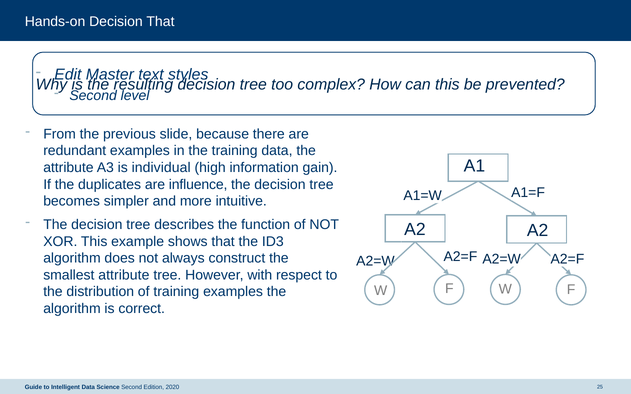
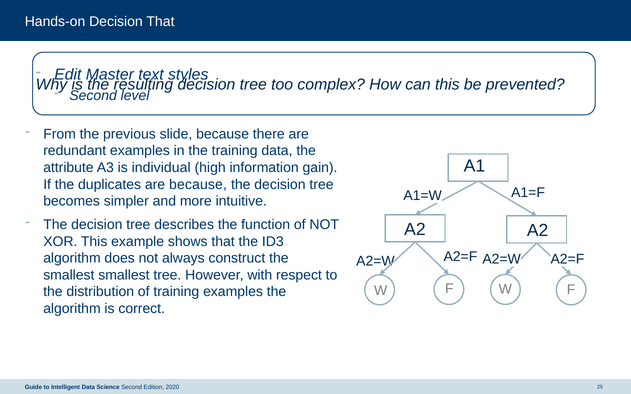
are influence: influence -> because (198, 185)
smallest attribute: attribute -> smallest (124, 275)
